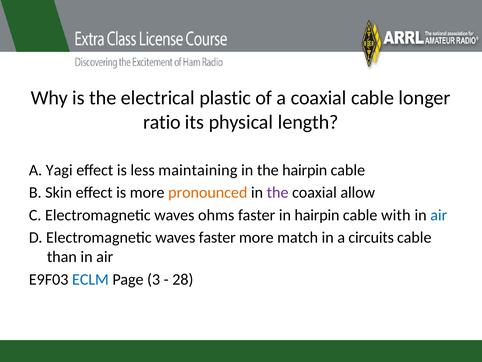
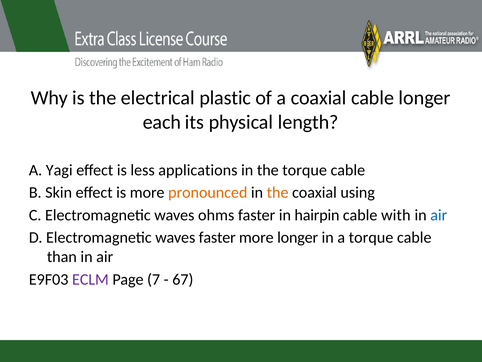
ratio: ratio -> each (162, 122)
maintaining: maintaining -> applications (198, 170)
the hairpin: hairpin -> torque (305, 170)
the colour: purple -> orange (278, 192)
allow: allow -> using (358, 192)
more match: match -> longer (298, 237)
a circuits: circuits -> torque (371, 237)
ECLM colour: blue -> purple (90, 279)
3: 3 -> 7 (154, 279)
28: 28 -> 67 (183, 279)
